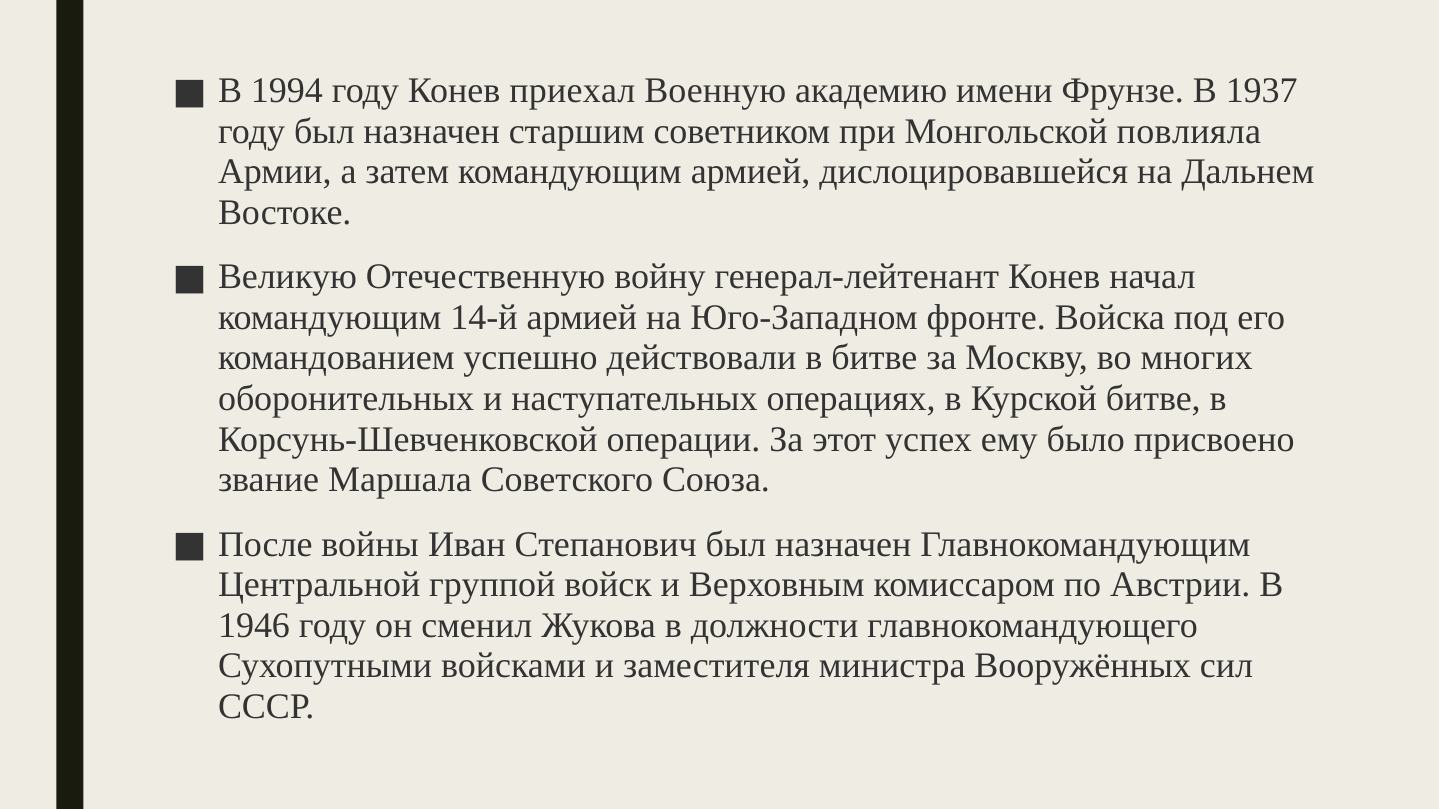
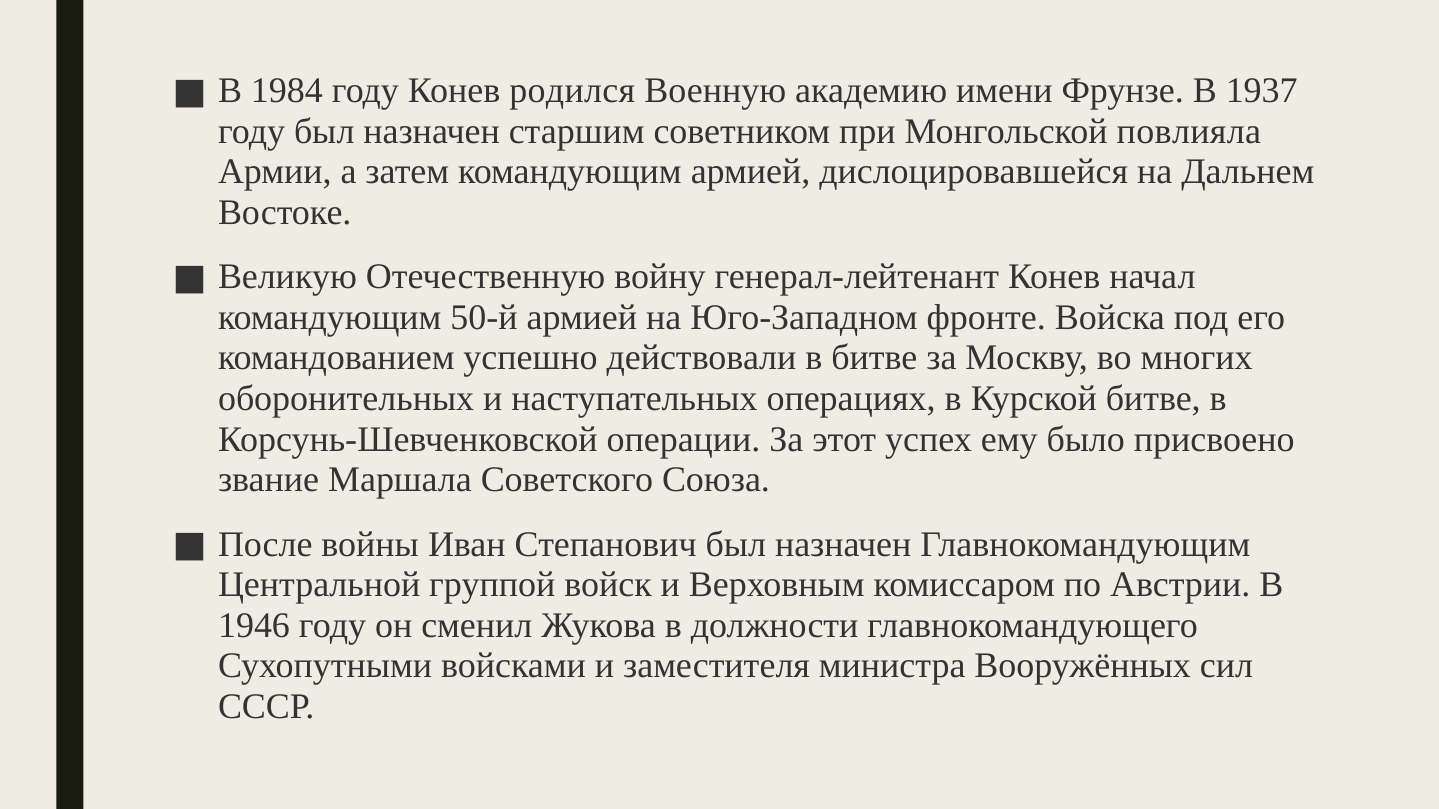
1994: 1994 -> 1984 (287, 91)
приехал: приехал -> родился (572, 91)
14-й: 14-й -> 50-й (484, 318)
